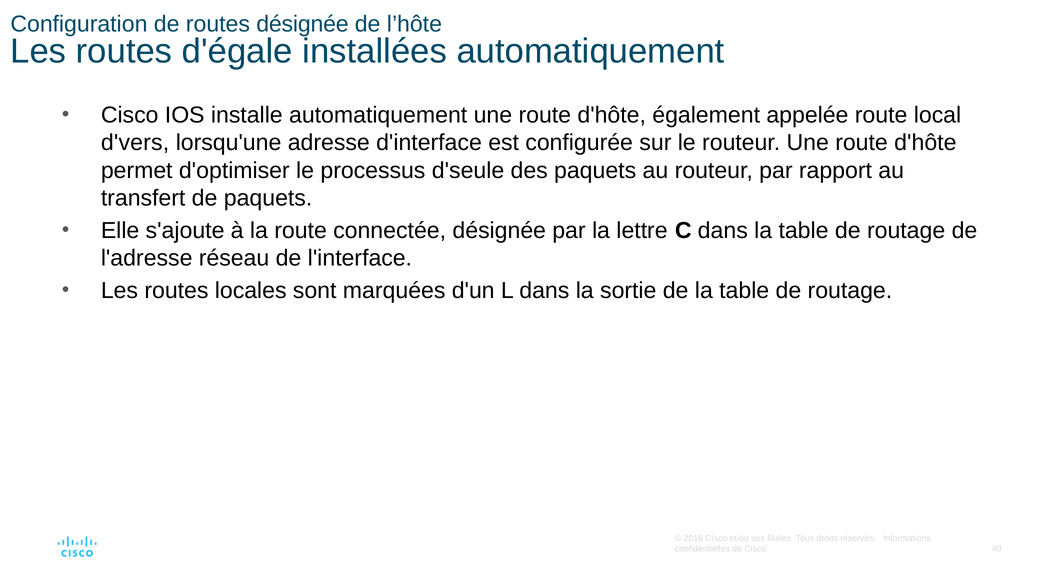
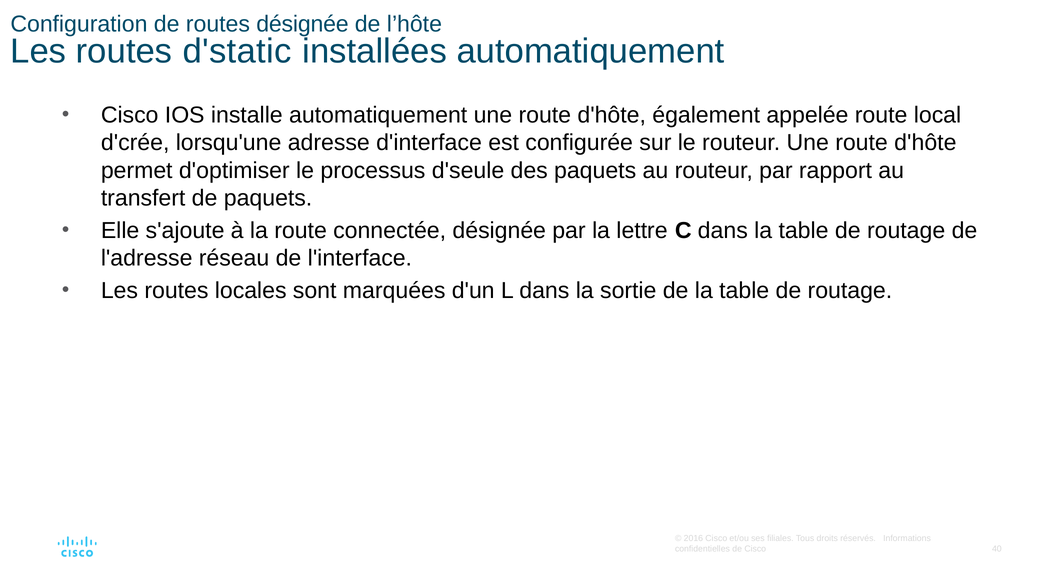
d'égale: d'égale -> d'static (237, 51)
d'vers: d'vers -> d'crée (135, 143)
